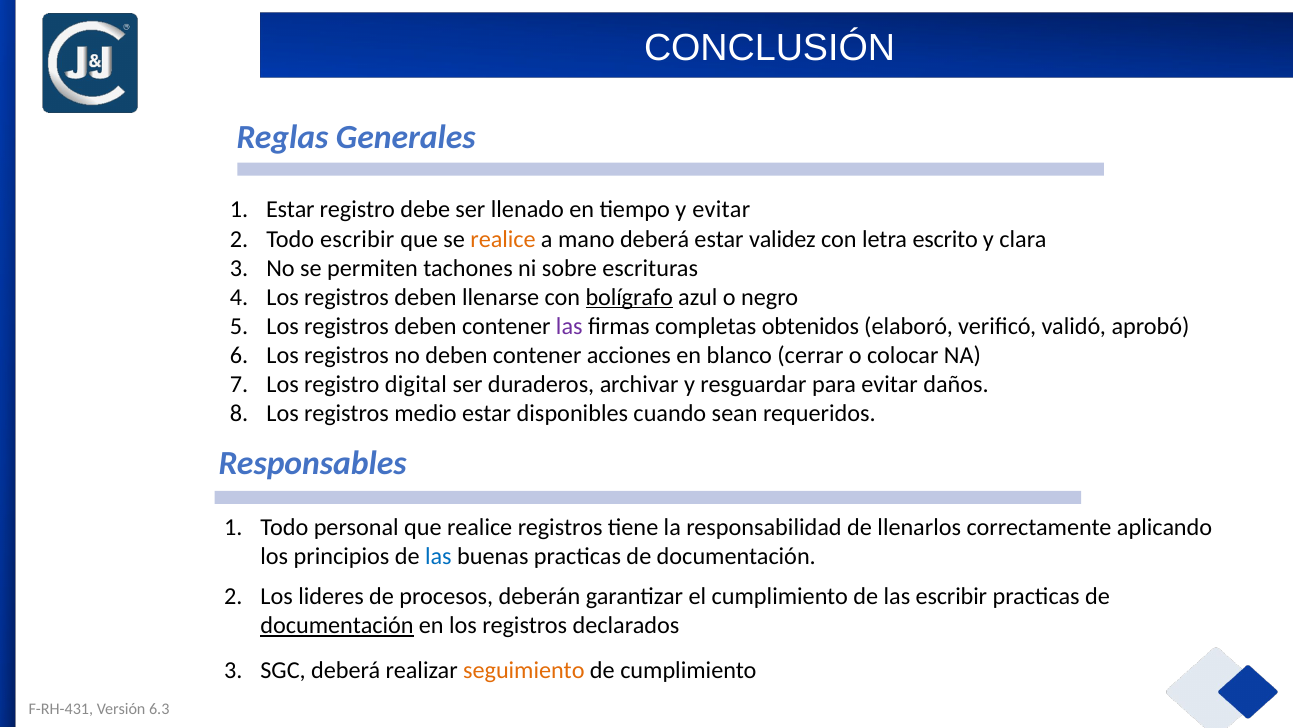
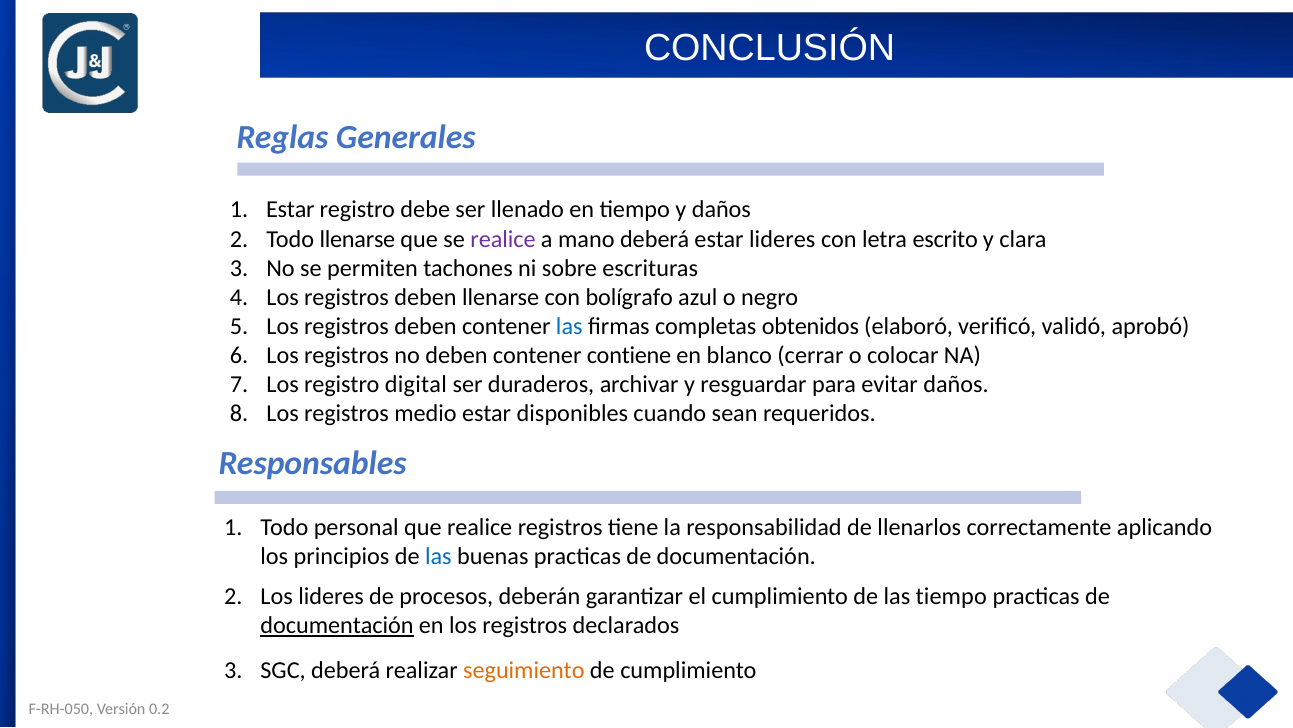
y evitar: evitar -> daños (721, 210)
Todo escribir: escribir -> llenarse (357, 239)
realice colour: orange -> purple (503, 239)
estar validez: validez -> lideres (782, 239)
bolígrafo underline: present -> none (629, 297)
las colour: purple -> blue (569, 326)
acciones: acciones -> contiene (629, 355)
las escribir: escribir -> tiempo (951, 596)
F-RH-431: F-RH-431 -> F-RH-050 (61, 708)
6.3: 6.3 -> 0.2 (159, 708)
